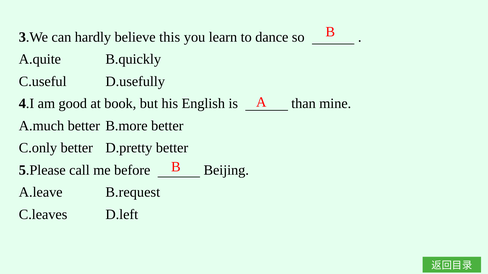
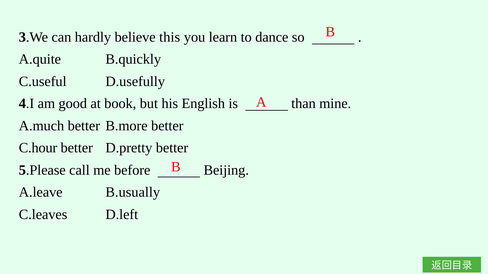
C.only: C.only -> C.hour (38, 148)
B.request: B.request -> B.usually (133, 193)
